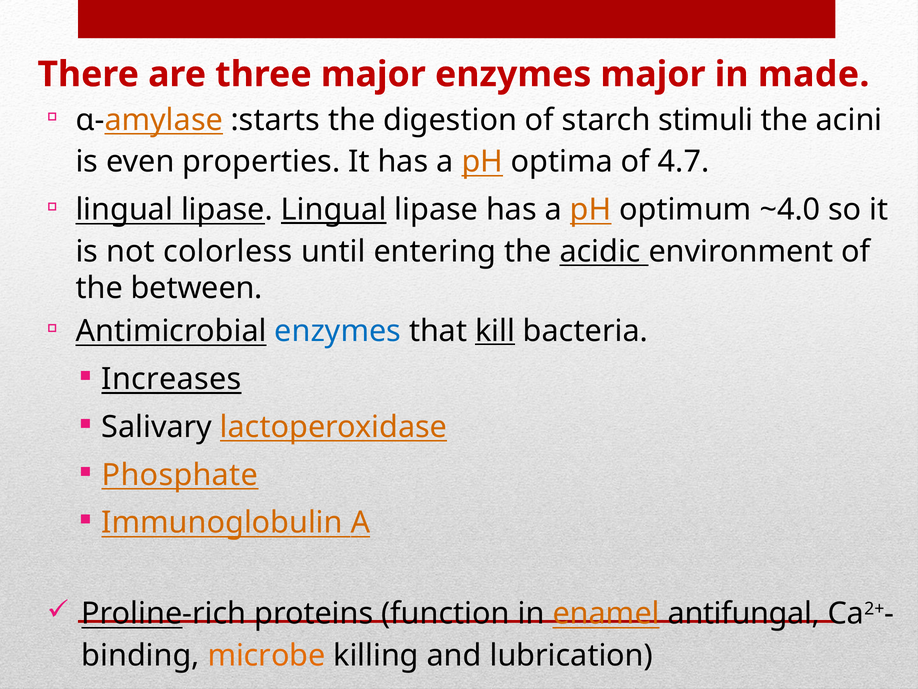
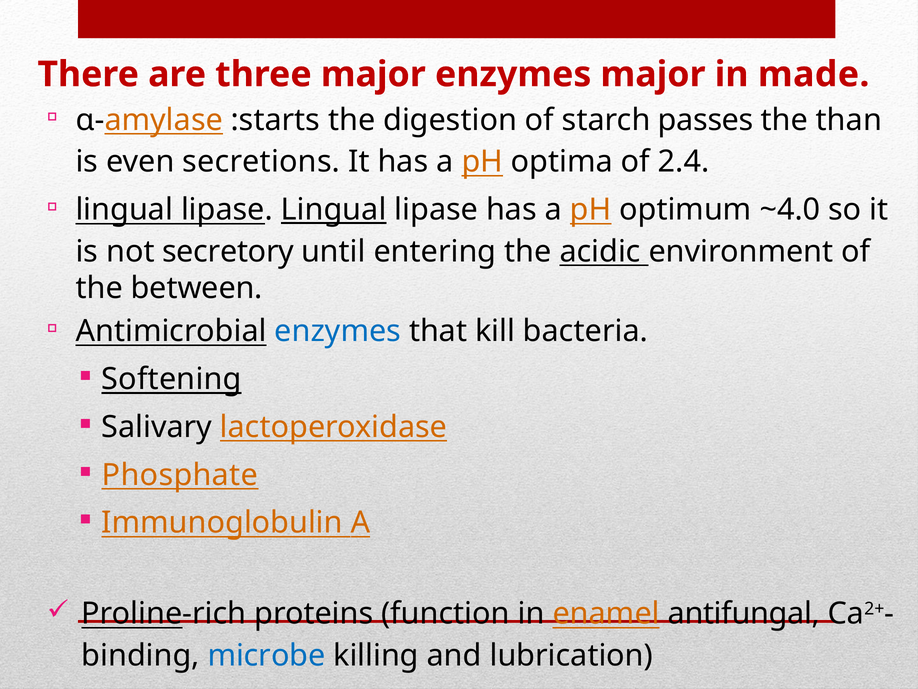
stimuli: stimuli -> passes (706, 120)
acini: acini -> than (849, 120)
properties: properties -> secretions (261, 162)
4.7: 4.7 -> 2.4 (684, 162)
colorless: colorless -> secretory (228, 251)
kill underline: present -> none (495, 331)
Increases: Increases -> Softening (171, 379)
microbe colour: orange -> blue (267, 655)
